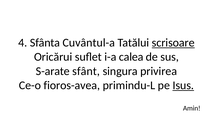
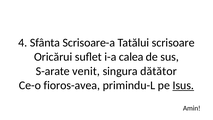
Cuvântul-a: Cuvântul-a -> Scrisoare-a (89, 43)
scrisoare underline: present -> none (173, 43)
sfânt: sfânt -> venit (86, 71)
privirea: privirea -> dătător (159, 71)
